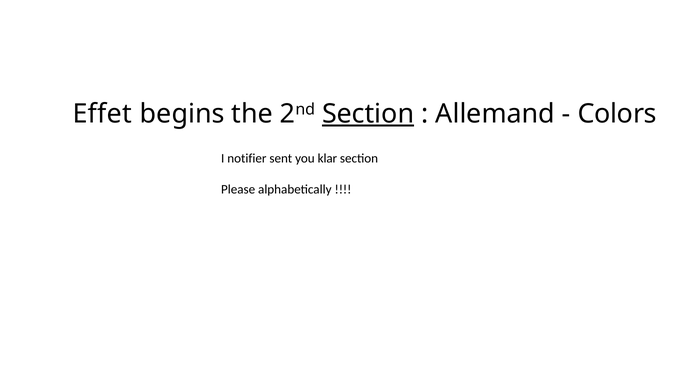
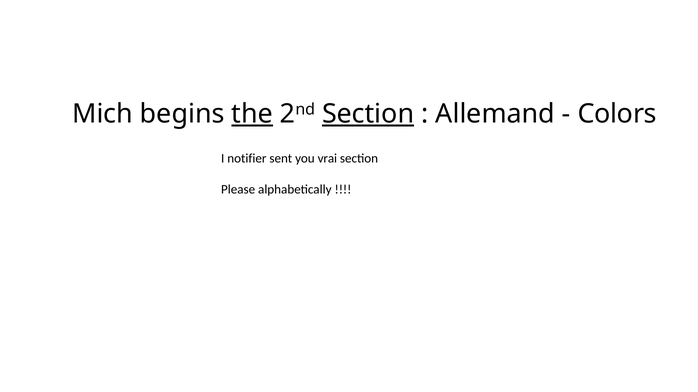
Effet: Effet -> Mich (103, 114)
the underline: none -> present (252, 114)
klar: klar -> vrai (327, 159)
